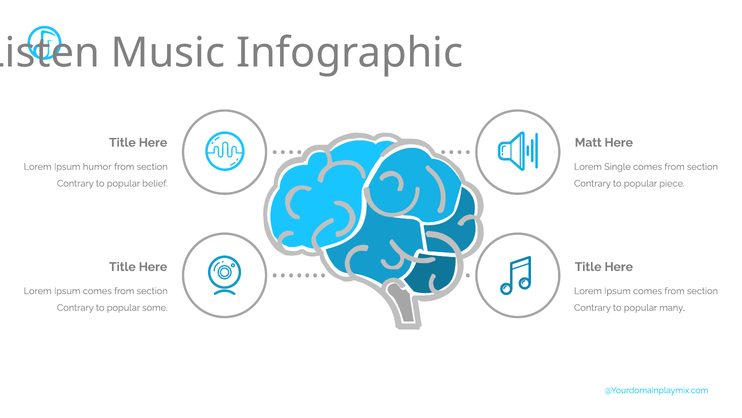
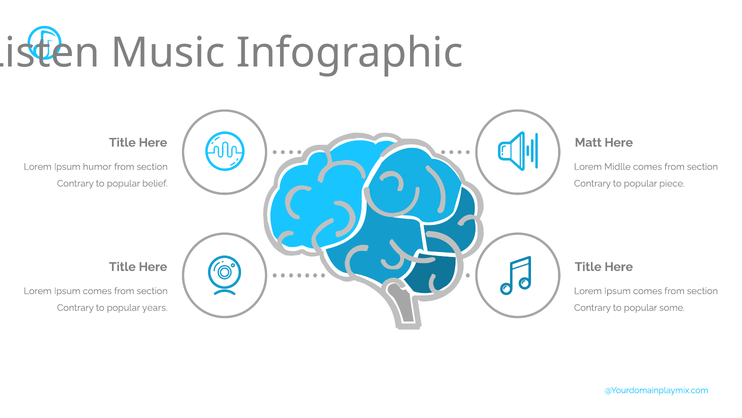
Single: Single -> Midlle (617, 167)
some: some -> years (155, 307)
many: many -> some (672, 307)
